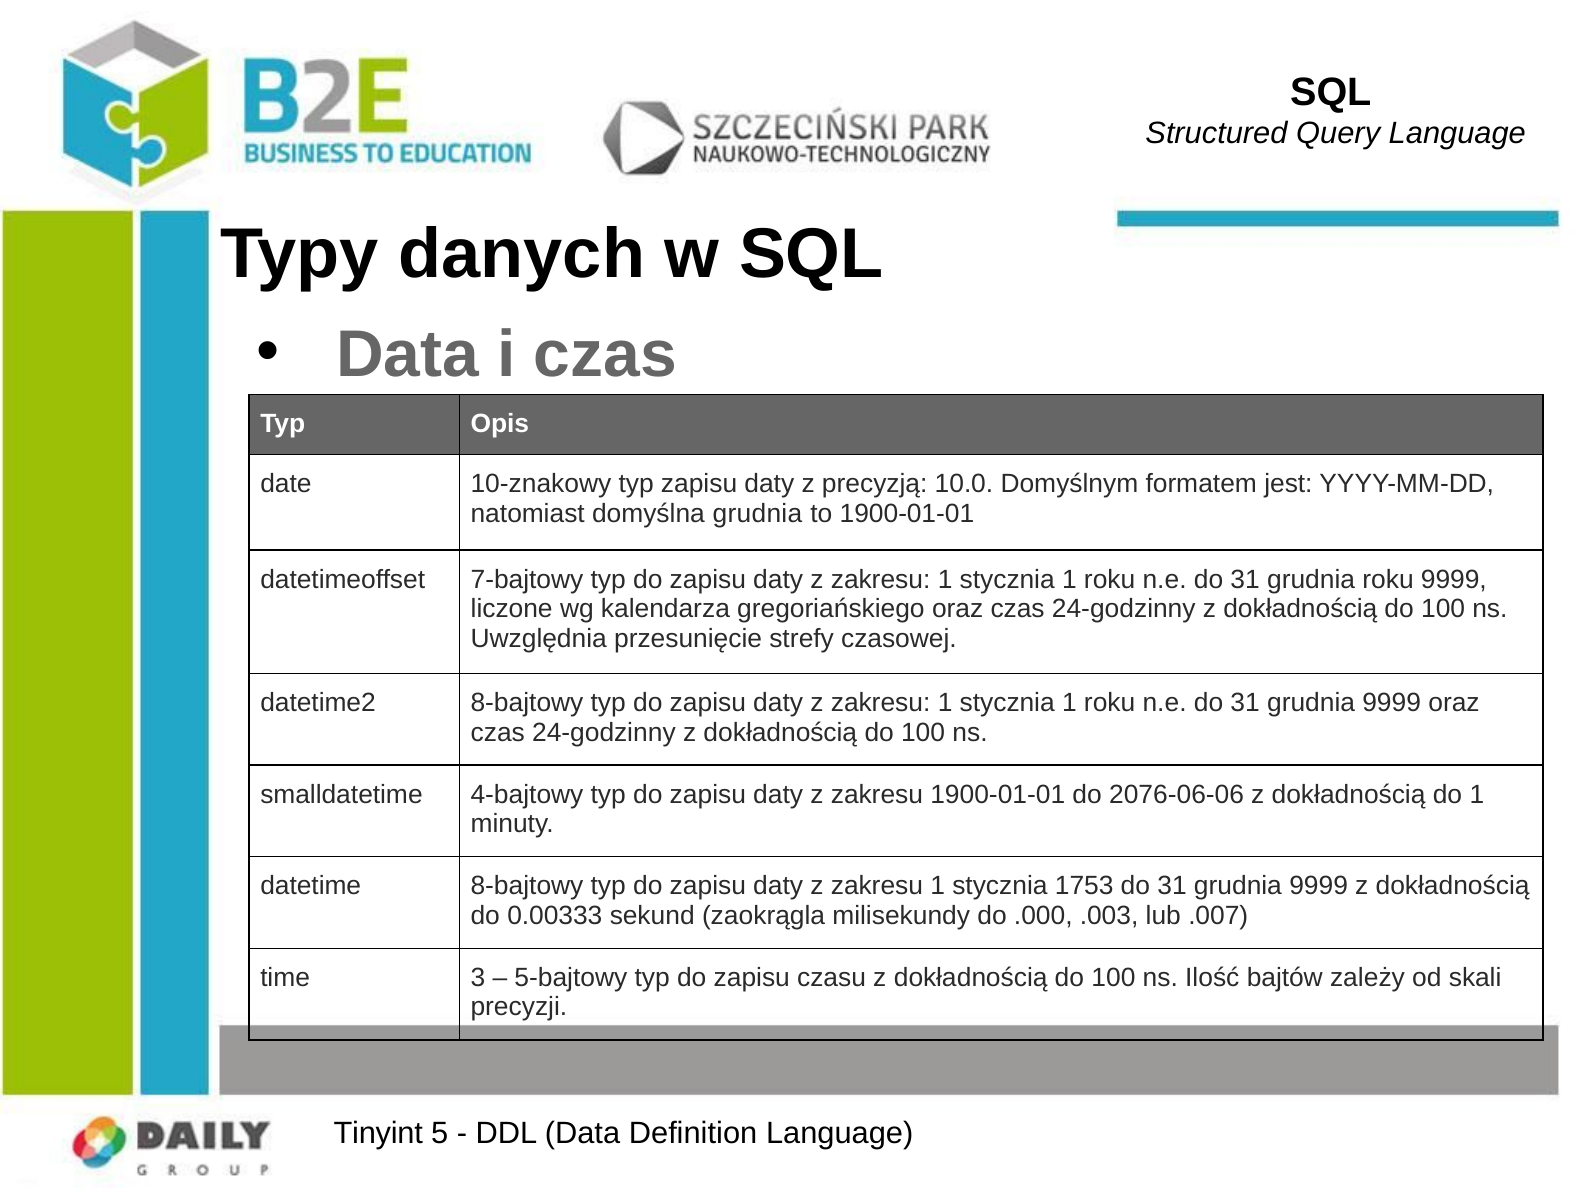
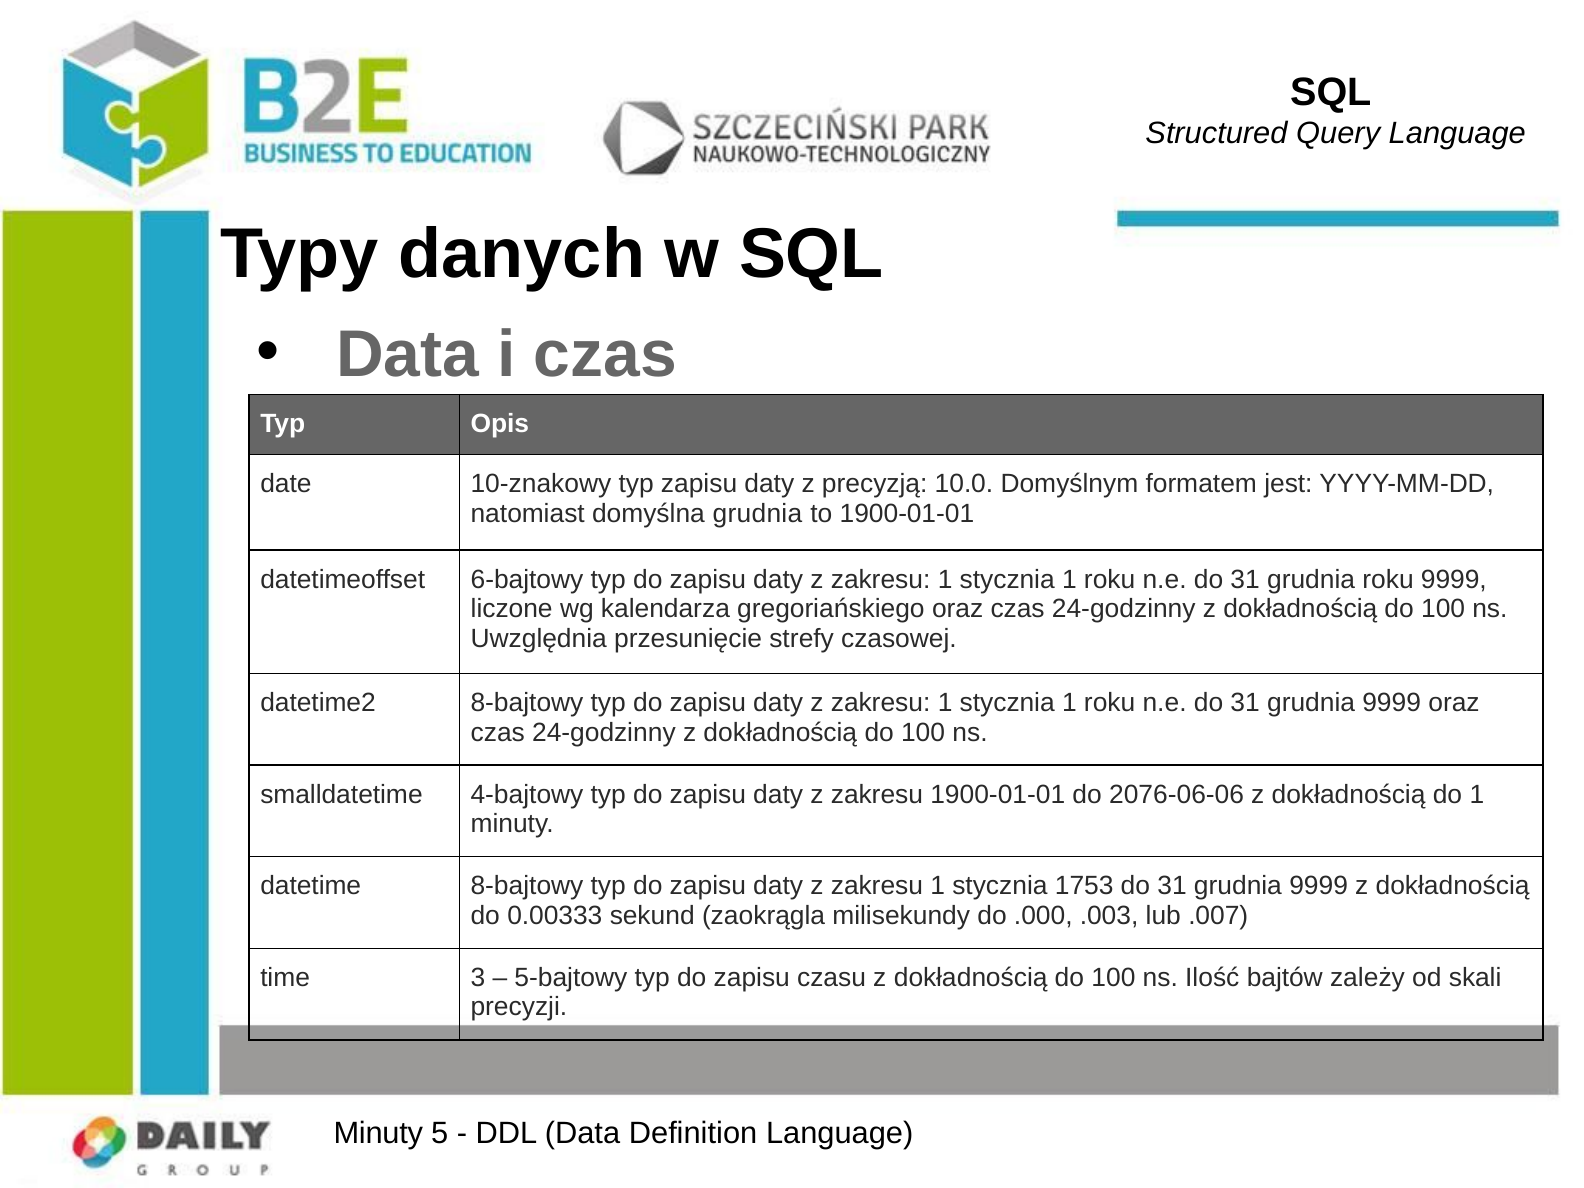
7-bajtowy: 7-bajtowy -> 6-bajtowy (527, 580)
Tinyint: Tinyint -> Minuty (378, 1133)
